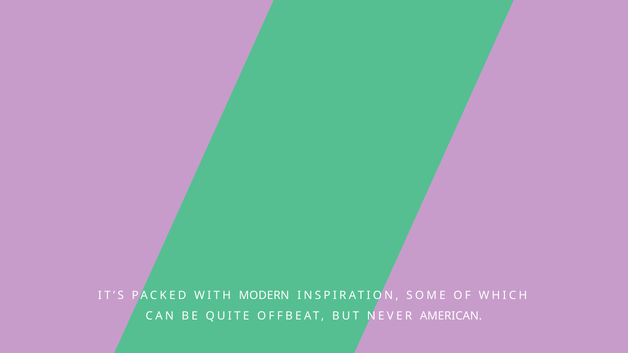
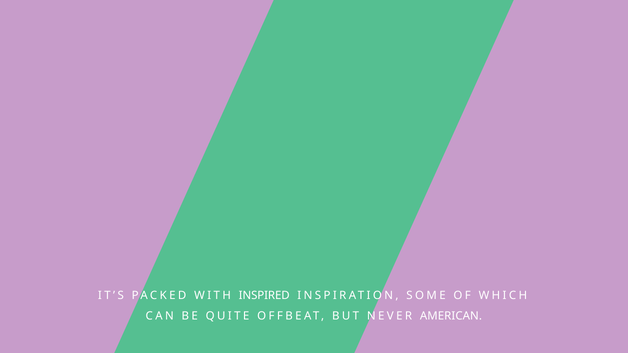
MODERN: MODERN -> INSPIRED (264, 295)
